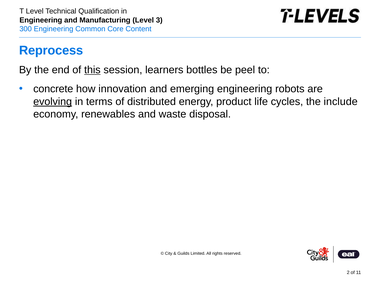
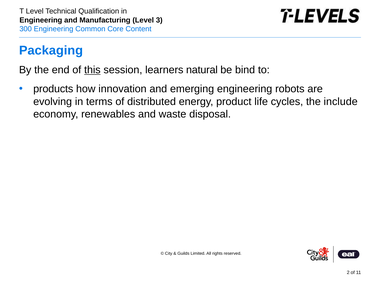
Reprocess: Reprocess -> Packaging (51, 50)
bottles: bottles -> natural (202, 70)
peel: peel -> bind (245, 70)
concrete: concrete -> products (53, 89)
evolving underline: present -> none (53, 102)
